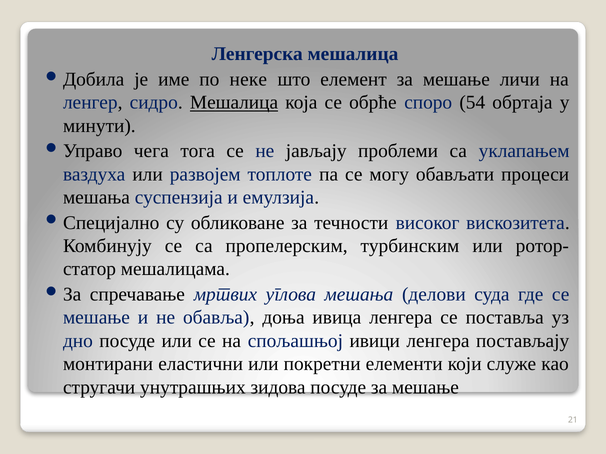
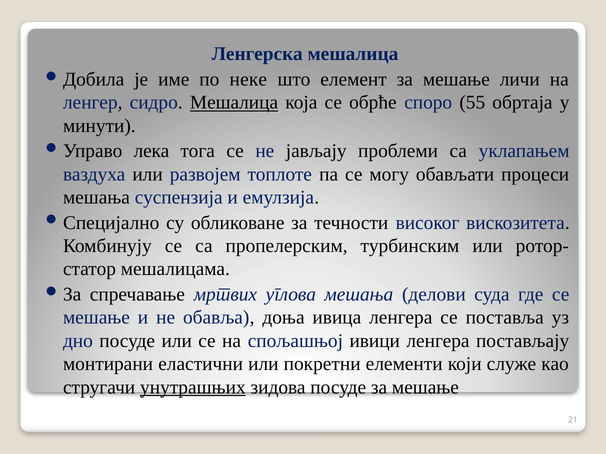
54: 54 -> 55 (472, 103)
чега: чега -> лека (151, 151)
унутрашњих underline: none -> present (193, 388)
